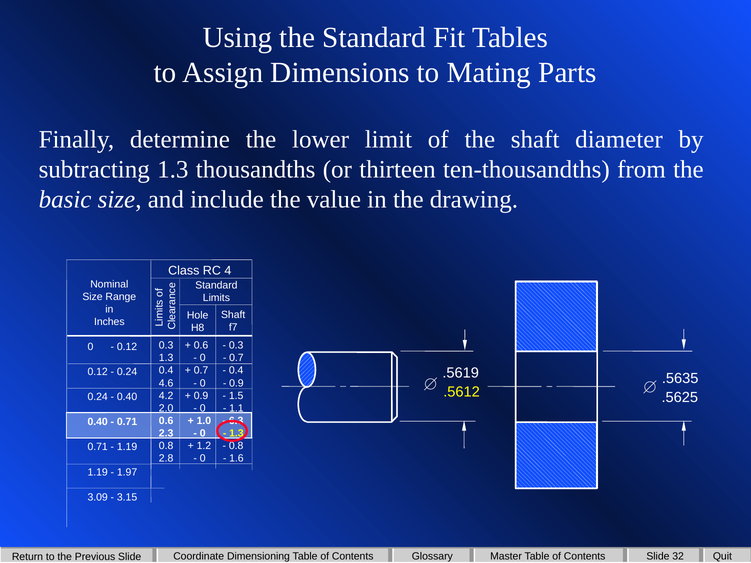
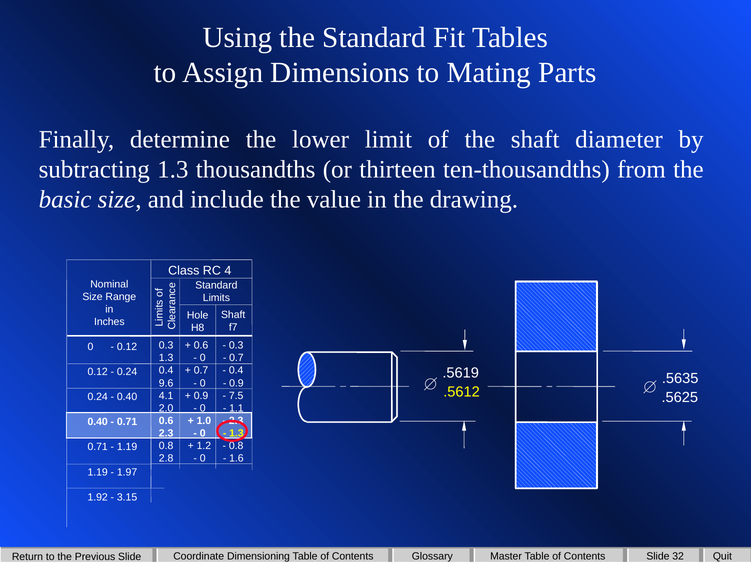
4.6: 4.6 -> 9.6 (166, 383)
4.2: 4.2 -> 4.1 (166, 396)
1.5: 1.5 -> 7.5 (236, 396)
6.3: 6.3 -> 2.3 (236, 421)
3.09: 3.09 -> 1.92 (98, 497)
